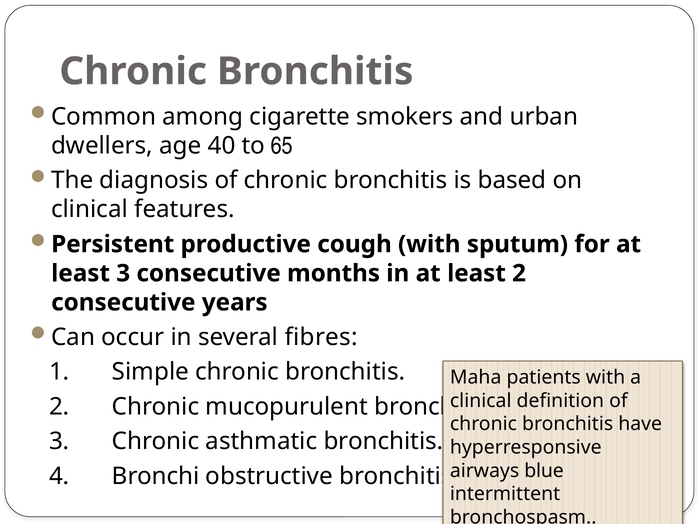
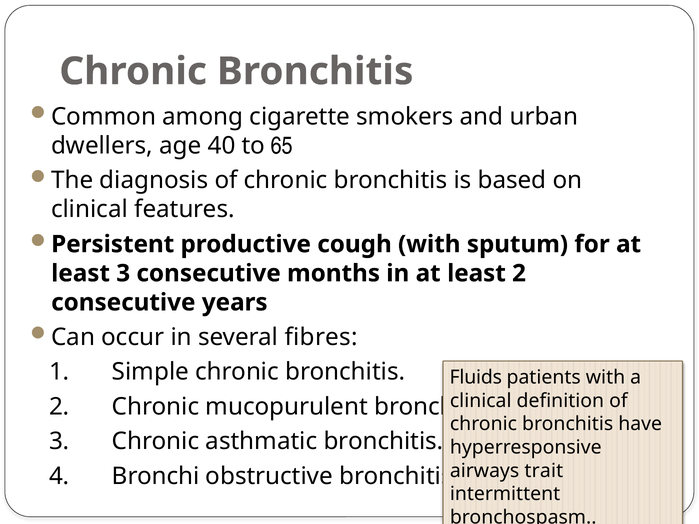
Maha: Maha -> Fluids (476, 378)
blue: blue -> trait (544, 471)
